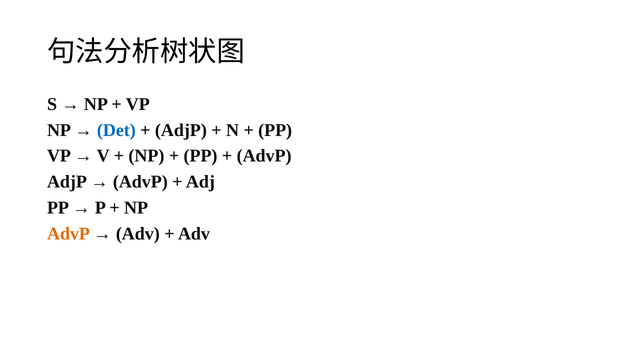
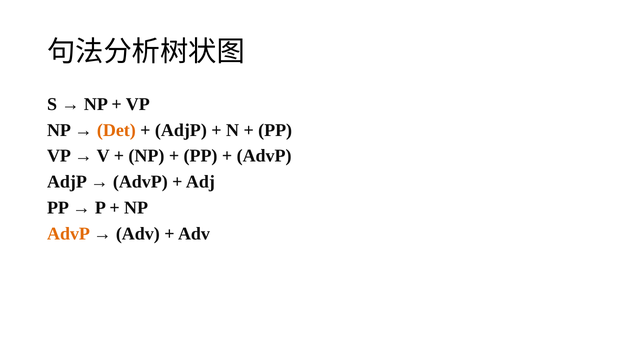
Det colour: blue -> orange (116, 130)
